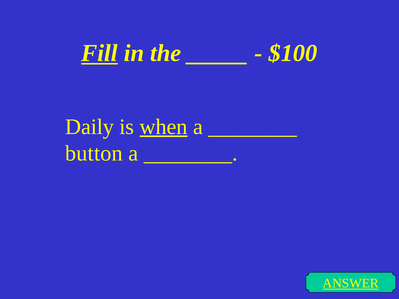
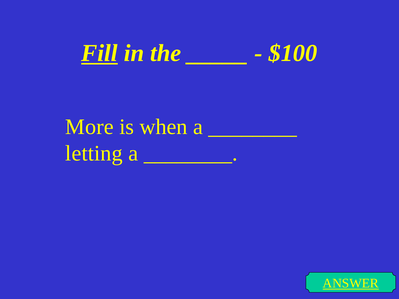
Daily: Daily -> More (89, 127)
when underline: present -> none (164, 127)
button: button -> letting (94, 153)
